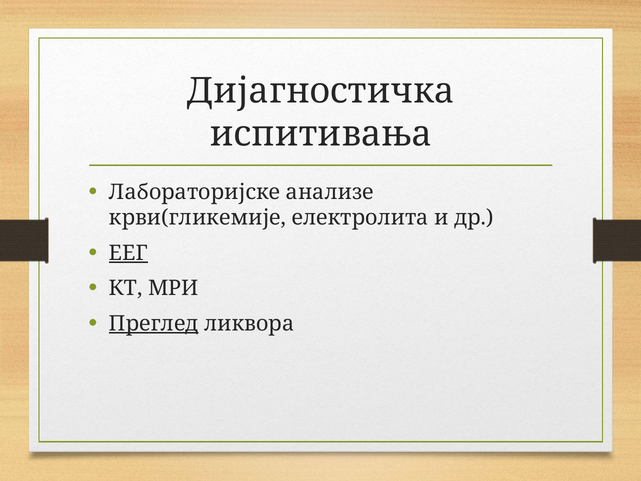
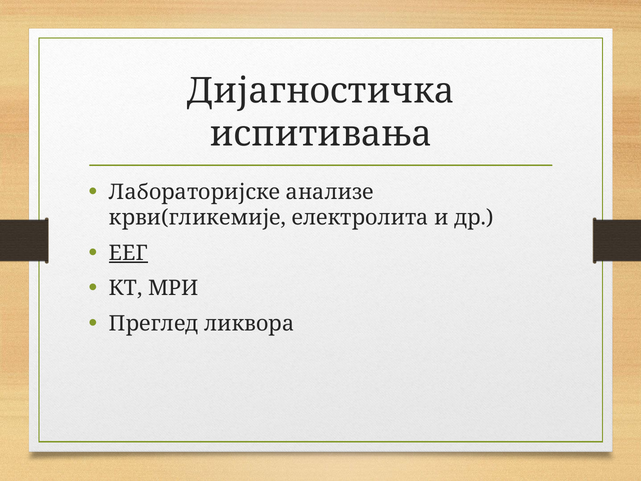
Преглед underline: present -> none (154, 323)
